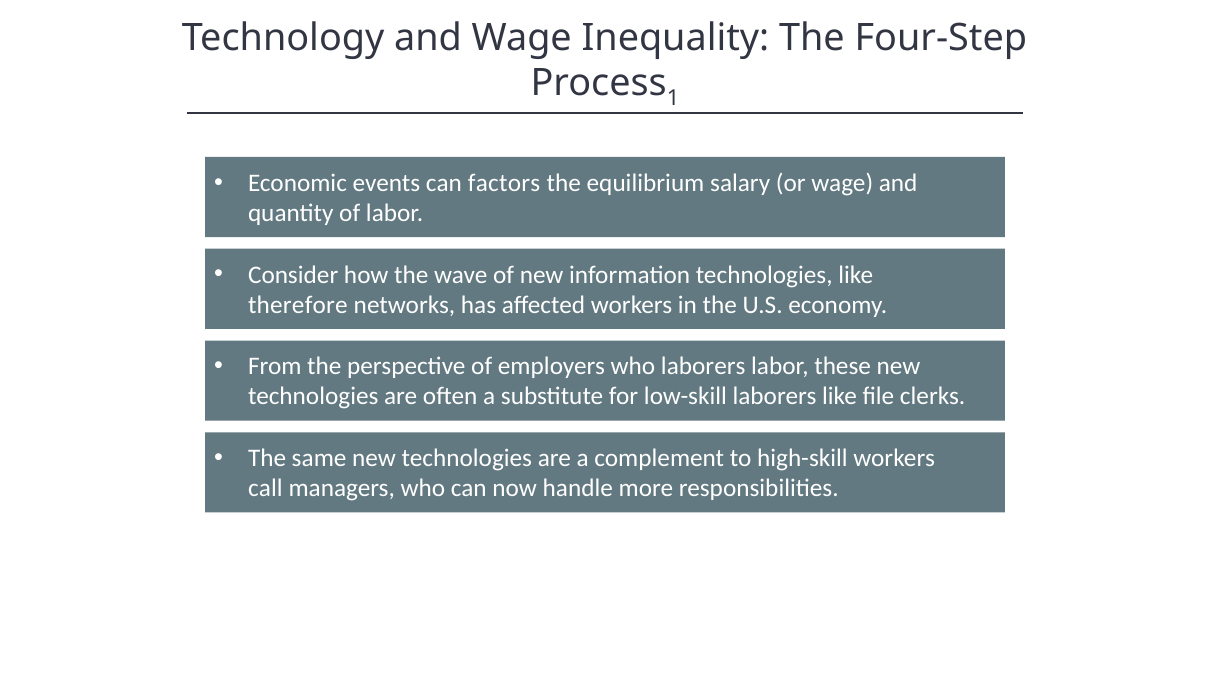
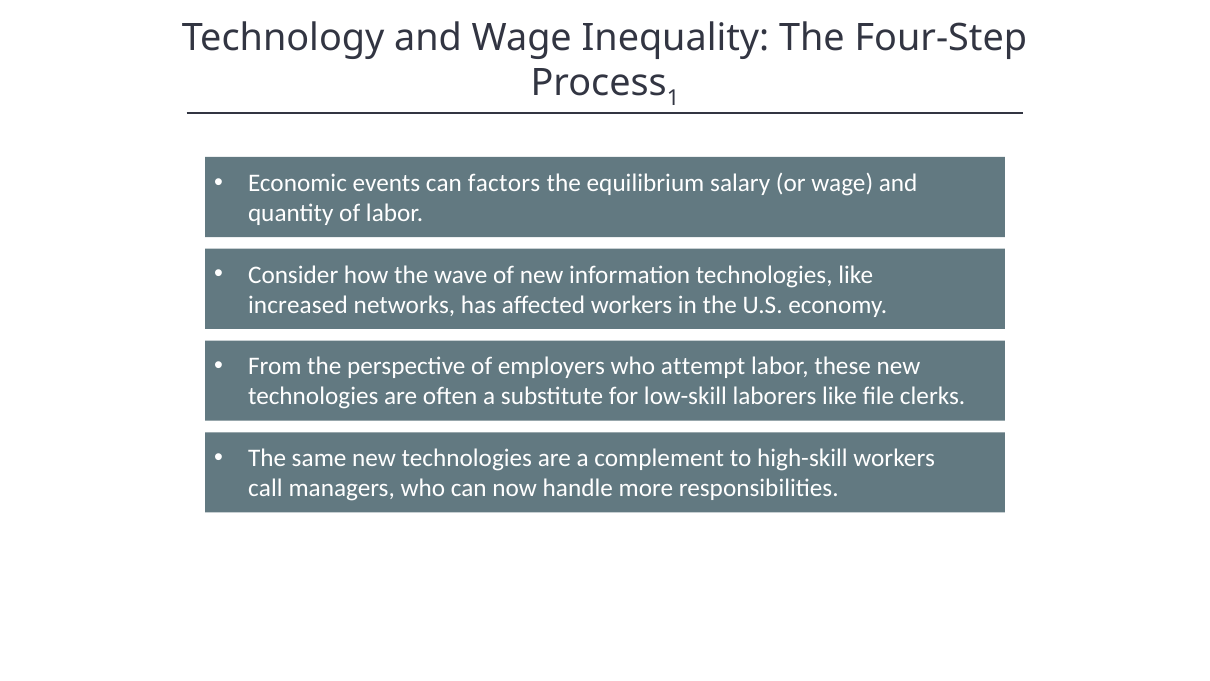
therefore: therefore -> increased (298, 305)
who laborers: laborers -> attempt (703, 366)
